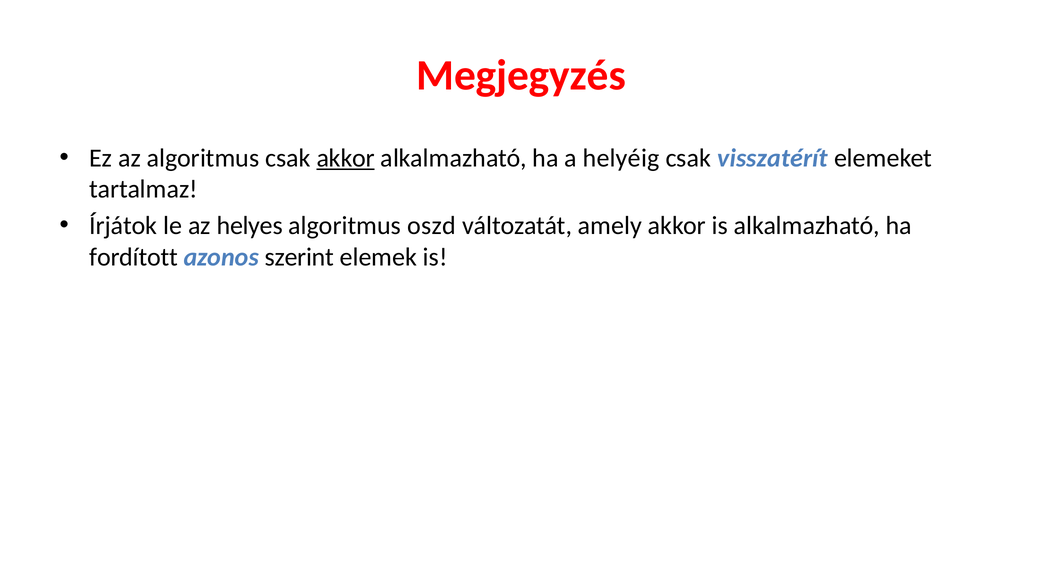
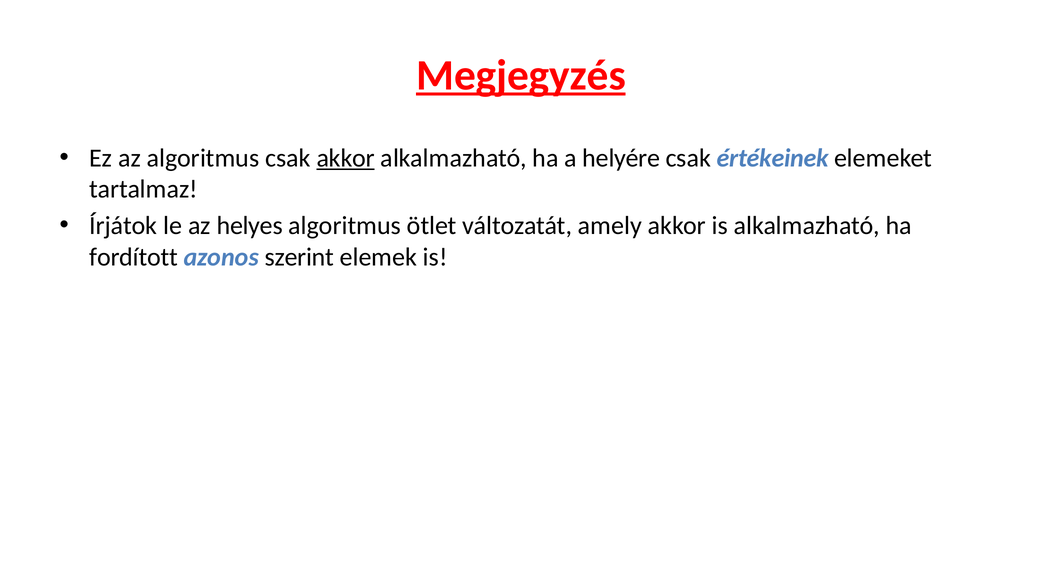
Megjegyzés underline: none -> present (521, 75)
helyéig: helyéig -> helyére (621, 158)
visszatérít: visszatérít -> értékeinek (773, 158)
oszd: oszd -> ötlet (432, 226)
